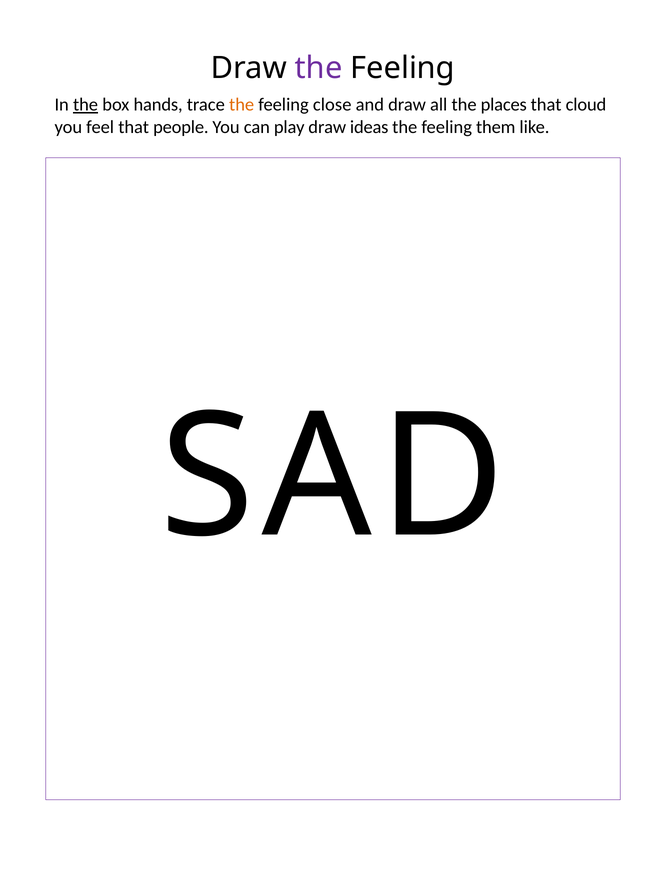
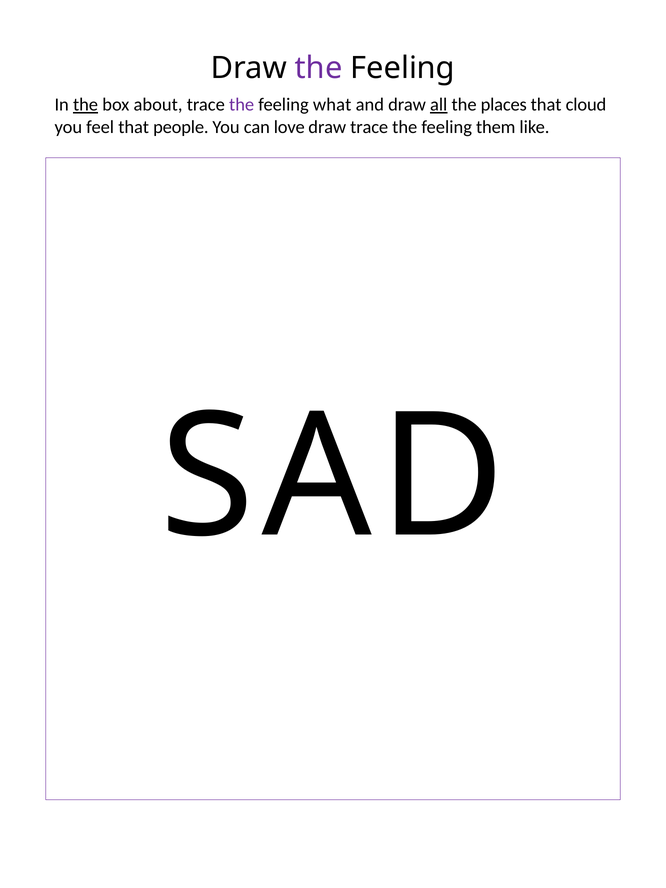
hands: hands -> about (158, 105)
the colour: orange -> purple (242, 105)
close: close -> what (332, 105)
all underline: none -> present (439, 105)
play: play -> love (289, 127)
draw ideas: ideas -> trace (369, 127)
